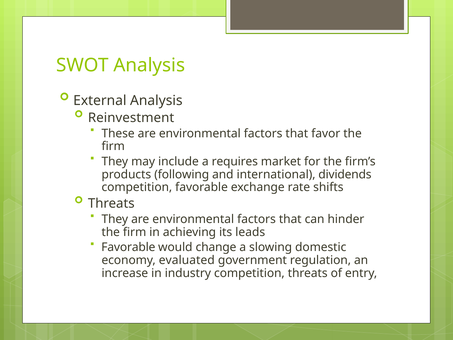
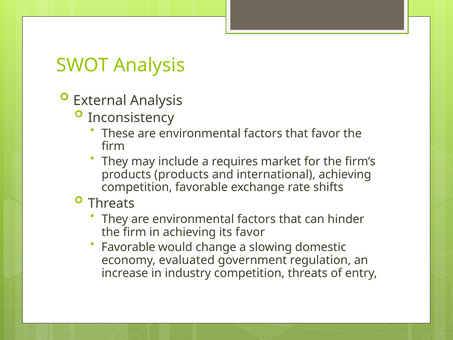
Reinvestment: Reinvestment -> Inconsistency (131, 118)
products following: following -> products (182, 174)
international dividends: dividends -> achieving (345, 174)
its leads: leads -> favor (250, 232)
